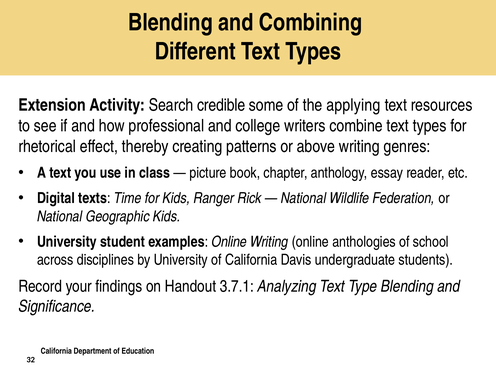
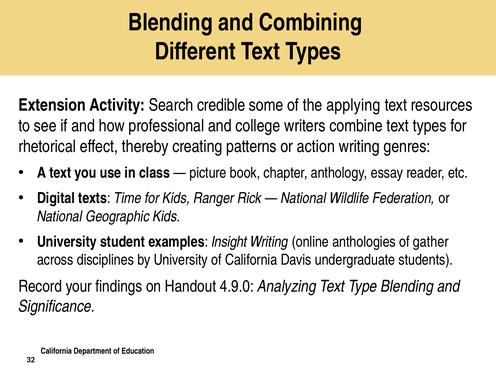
above: above -> action (316, 146)
examples Online: Online -> Insight (229, 242)
school: school -> gather (431, 242)
3.7.1: 3.7.1 -> 4.9.0 (237, 287)
